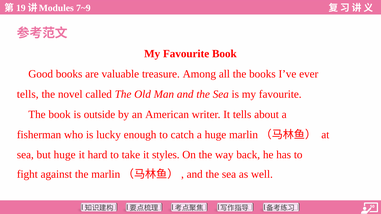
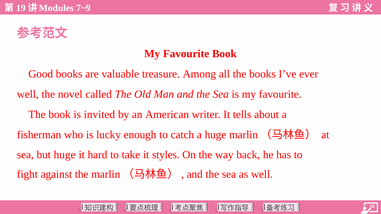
tells: tells -> well (28, 94)
outside: outside -> invited (99, 115)
